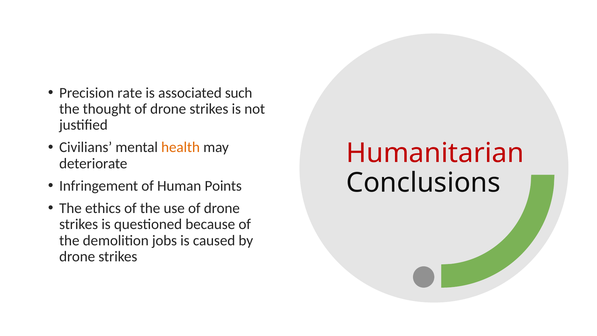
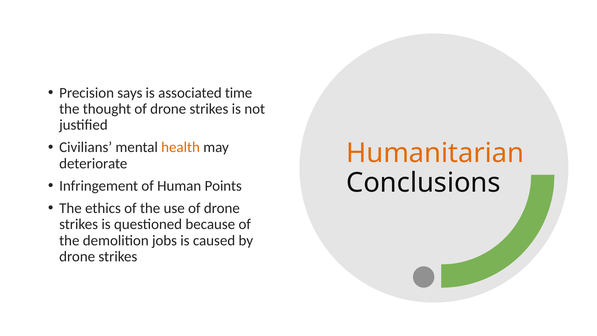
rate: rate -> says (130, 93)
such: such -> time (239, 93)
Humanitarian colour: red -> orange (435, 153)
